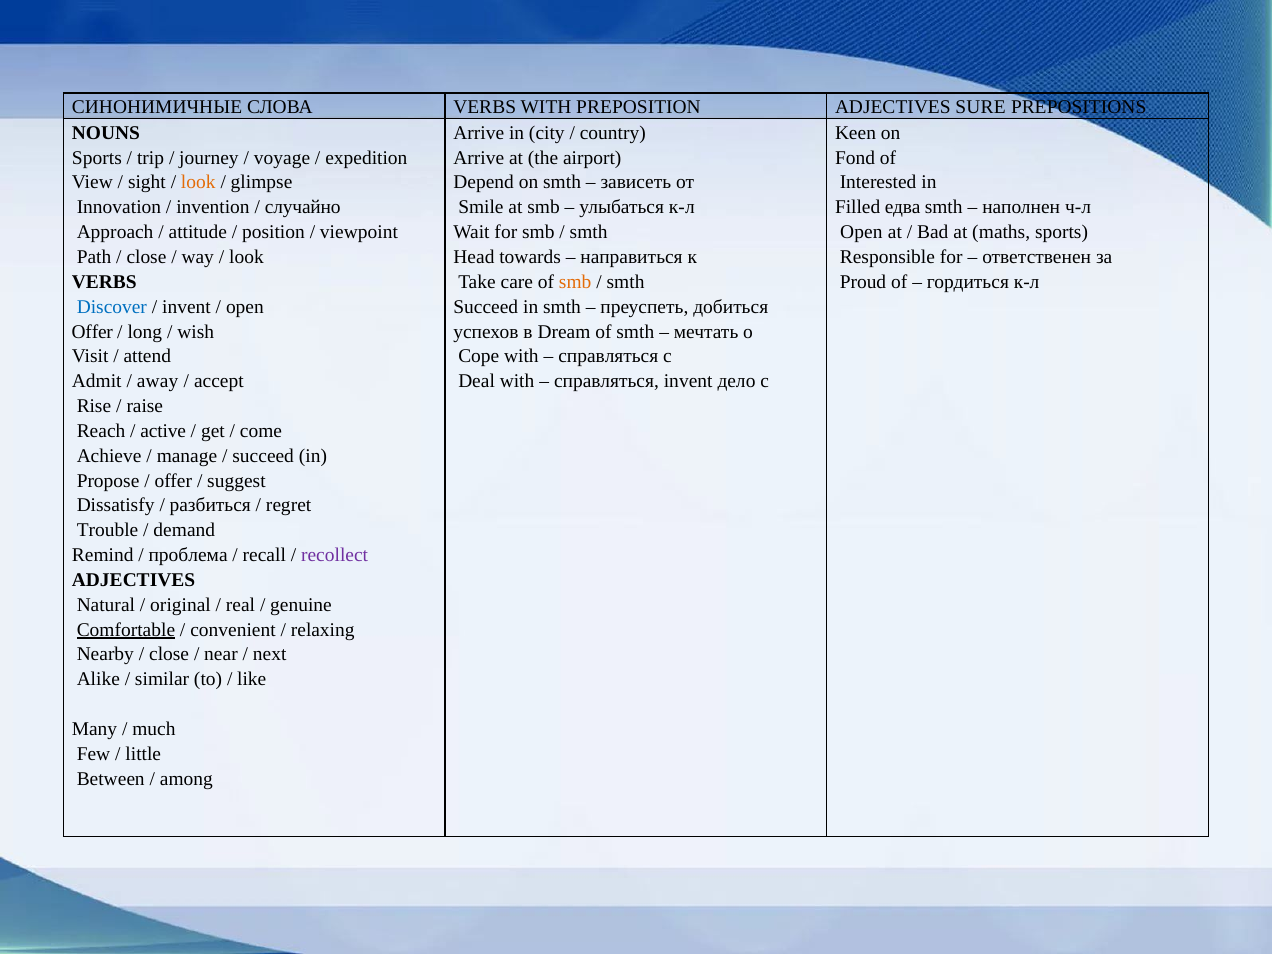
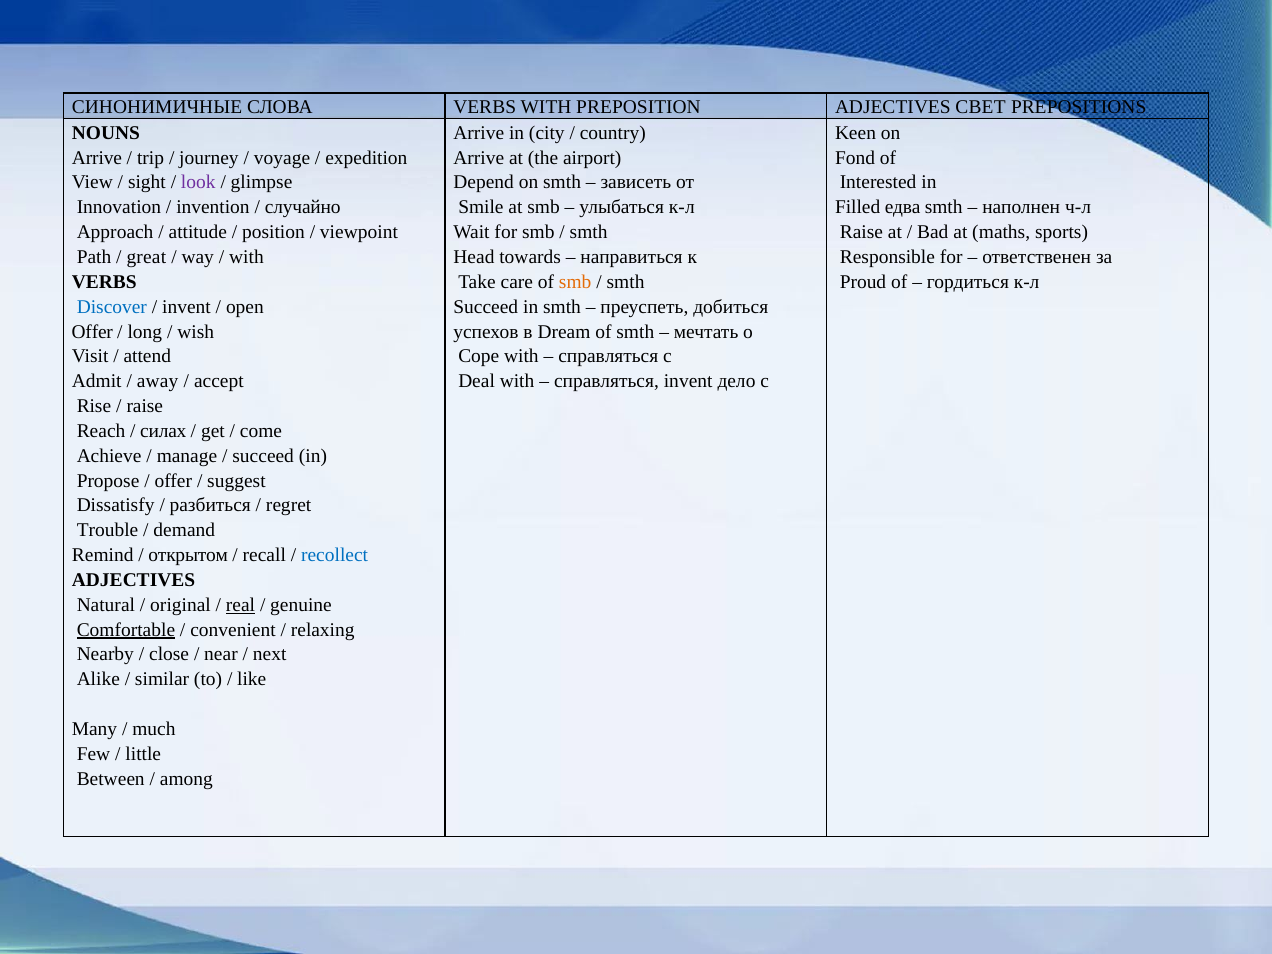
SURE: SURE -> СВЕТ (981, 107)
Sports: Sports -> Arrive (97, 158)
look colour: orange -> purple (198, 183)
Open: Open -> Raise (861, 232)
close: close -> great (146, 257)
look: look -> with (246, 257)
active: active -> силах (163, 431)
проблема: проблема -> открытом (188, 555)
recollect colour: purple -> blue (335, 555)
real underline: none -> present (241, 605)
